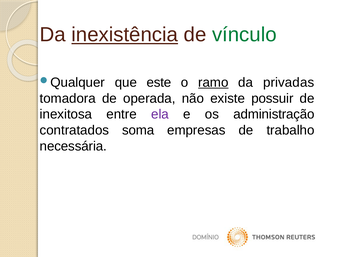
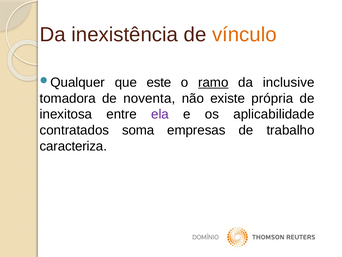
inexistência underline: present -> none (125, 35)
vínculo colour: green -> orange (244, 35)
privadas: privadas -> inclusive (289, 82)
operada: operada -> noventa (149, 98)
possuir: possuir -> própria (272, 98)
administração: administração -> aplicabilidade (274, 114)
necessária: necessária -> caracteriza (73, 146)
